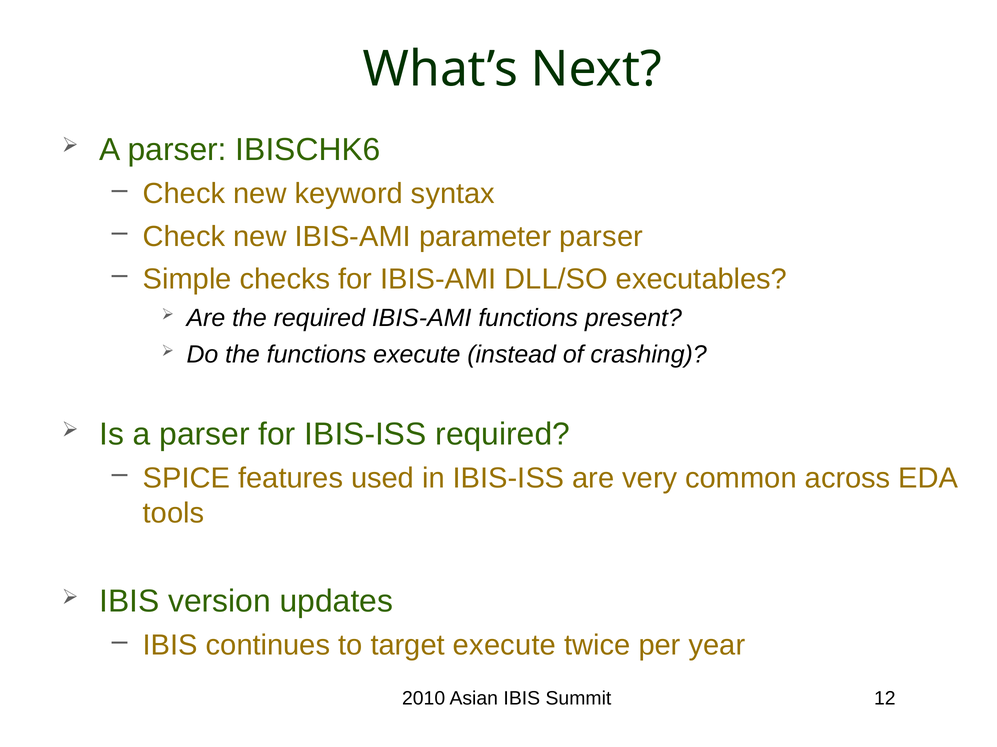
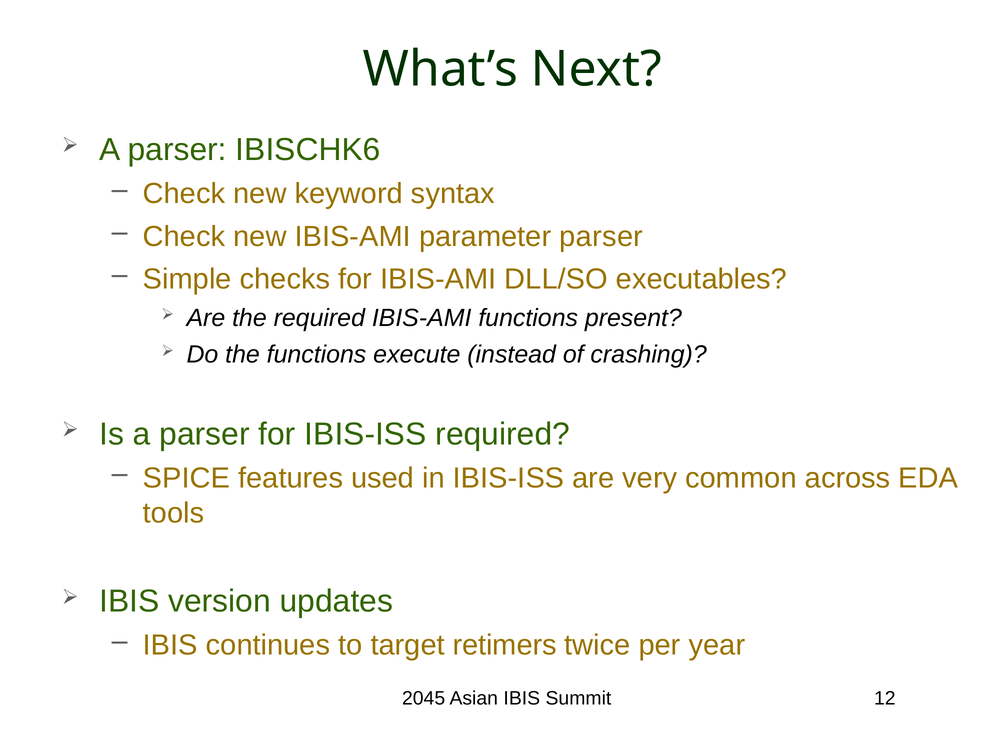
target execute: execute -> retimers (505, 646)
2010: 2010 -> 2045 (424, 699)
